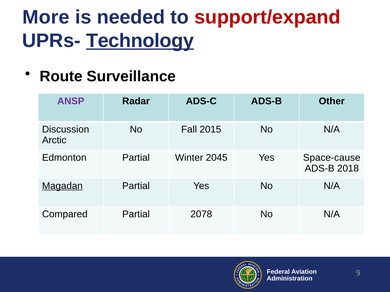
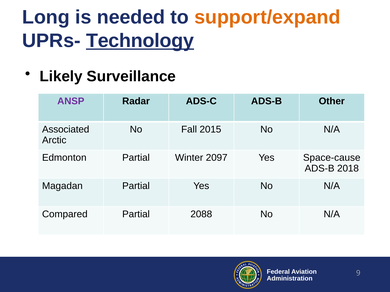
More: More -> Long (46, 17)
support/expand colour: red -> orange (267, 17)
Route: Route -> Likely (61, 76)
Discussion: Discussion -> Associated (66, 130)
2045: 2045 -> 2097 (217, 158)
Magadan underline: present -> none (62, 186)
2078: 2078 -> 2088 (201, 214)
